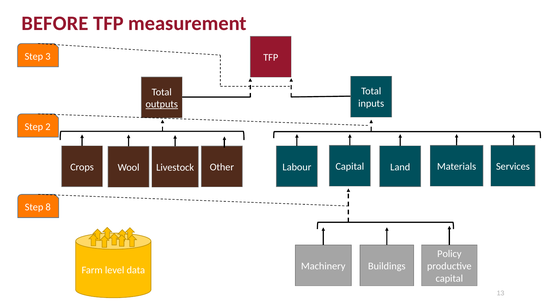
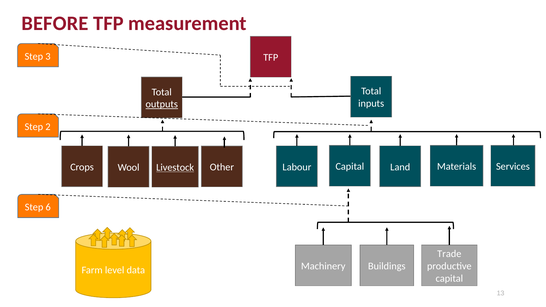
Livestock underline: none -> present (175, 168)
8: 8 -> 6 (48, 207)
Policy: Policy -> Trade (449, 254)
